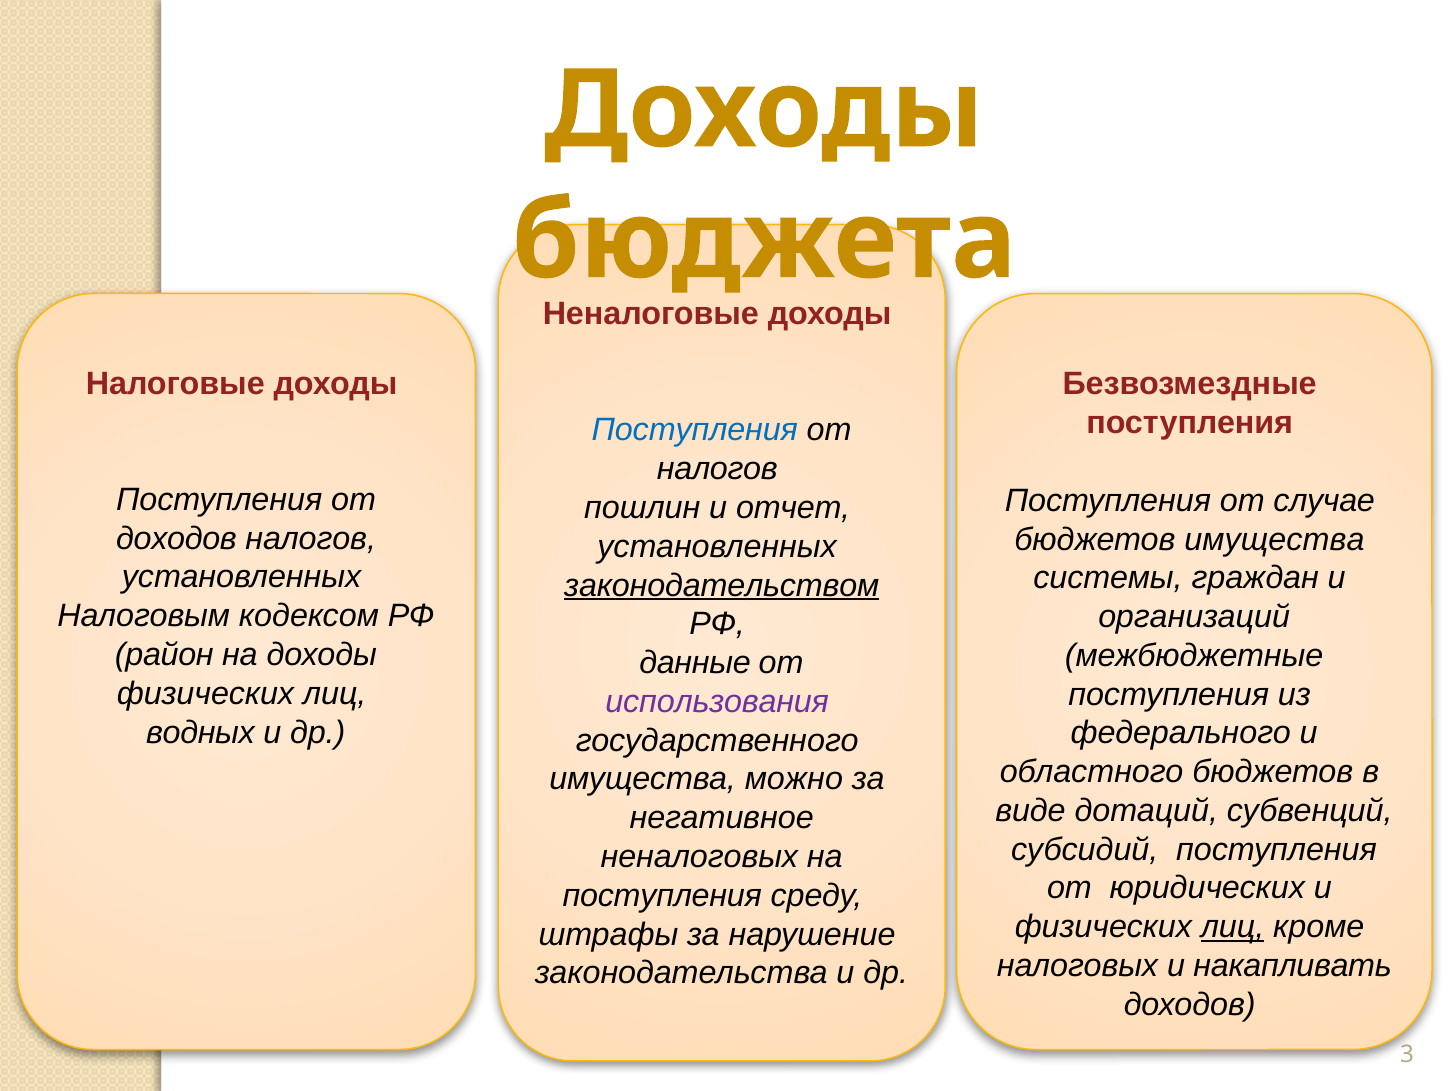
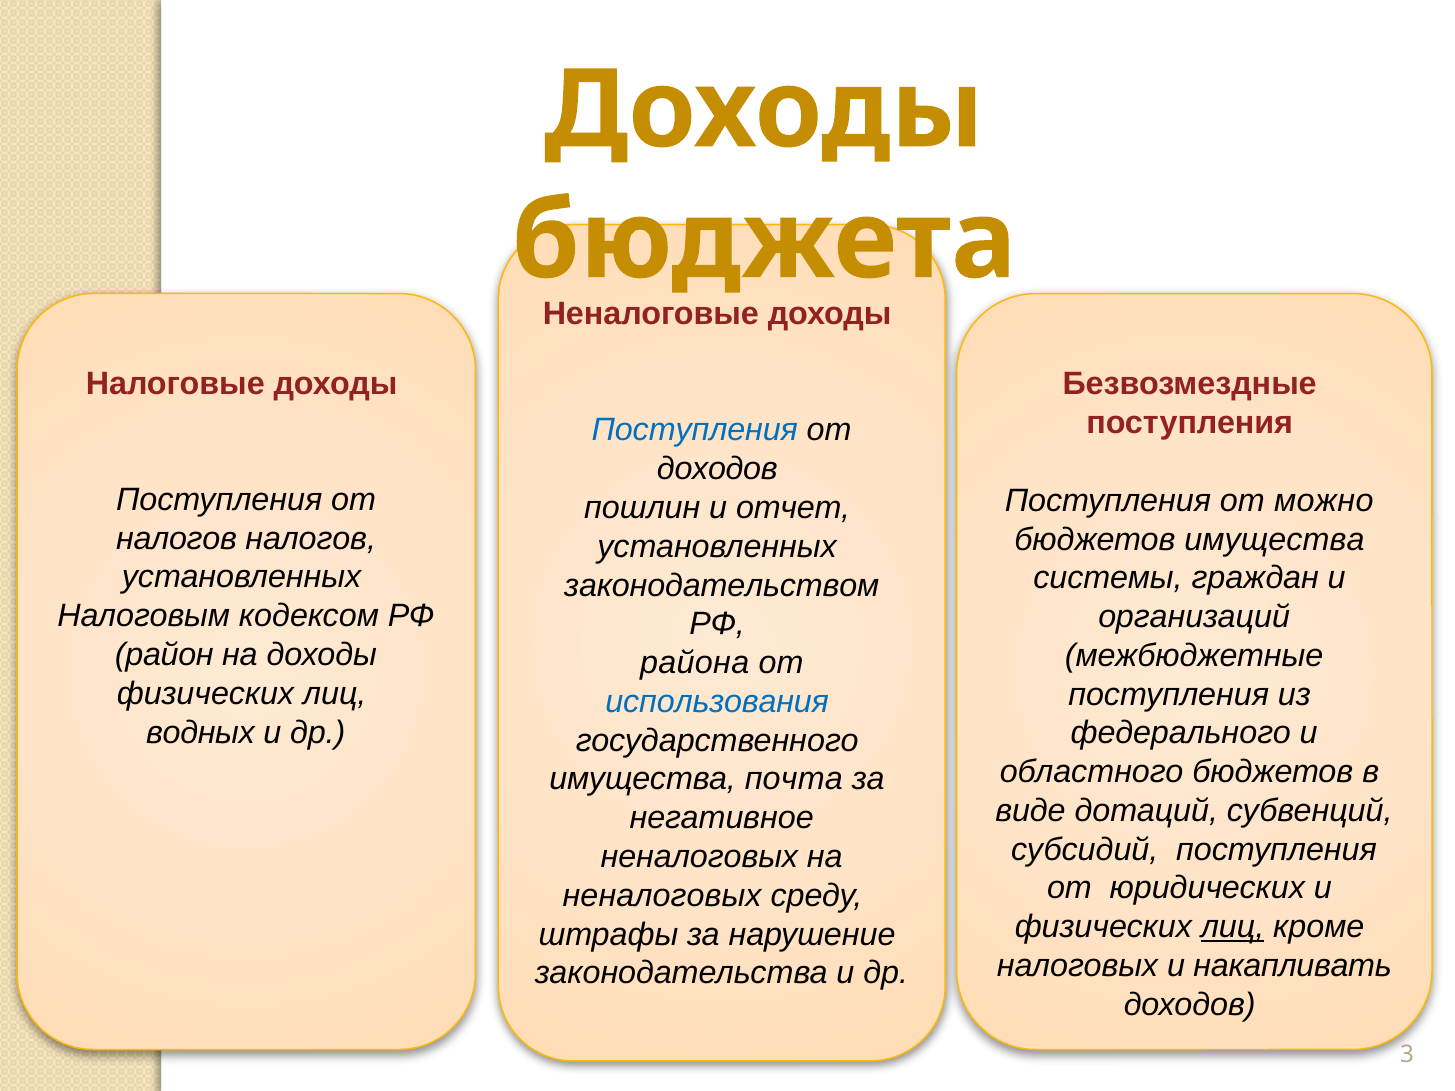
налогов: налогов -> доходов (717, 469)
случае: случае -> можно (1324, 501)
доходов: доходов -> налогов (176, 539)
законодательством underline: present -> none (722, 586)
данные: данные -> района (695, 663)
использования colour: purple -> blue (717, 702)
можно: можно -> почта (794, 779)
поступления: поступления -> неналоговых (662, 896)
